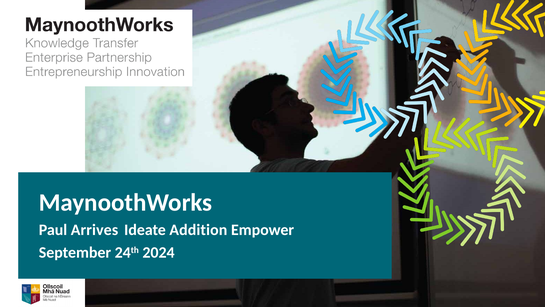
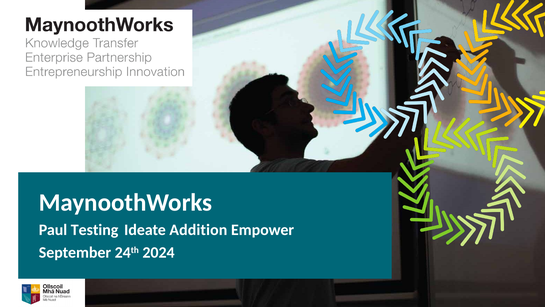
Arrives: Arrives -> Testing (95, 230)
